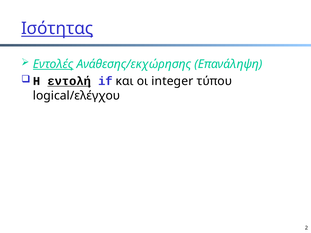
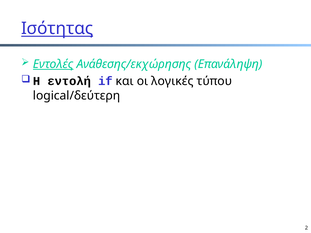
εντολή underline: present -> none (69, 81)
integer: integer -> λογικές (172, 81)
logical/ελέγχου: logical/ελέγχου -> logical/δεύτερη (77, 96)
